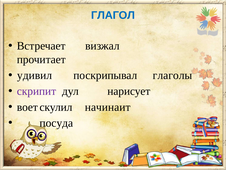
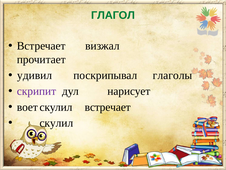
ГЛАГОЛ colour: blue -> green (113, 15)
начинаит: начинаит -> встречает (108, 107)
посуда: посуда -> скулил (56, 123)
